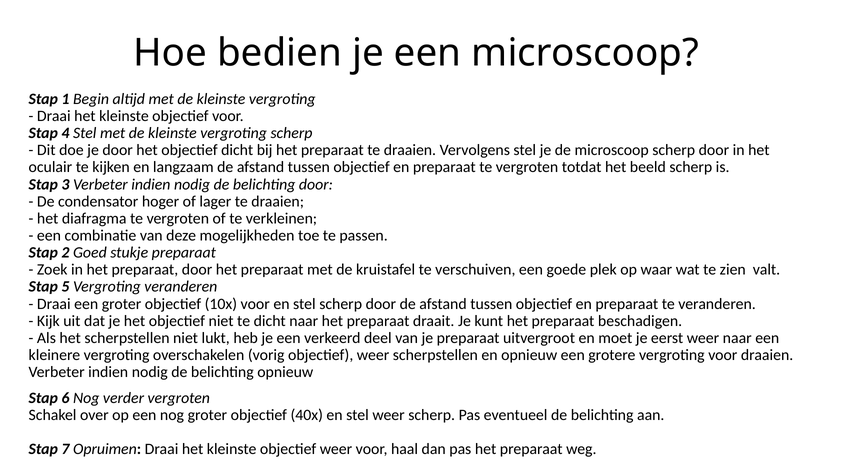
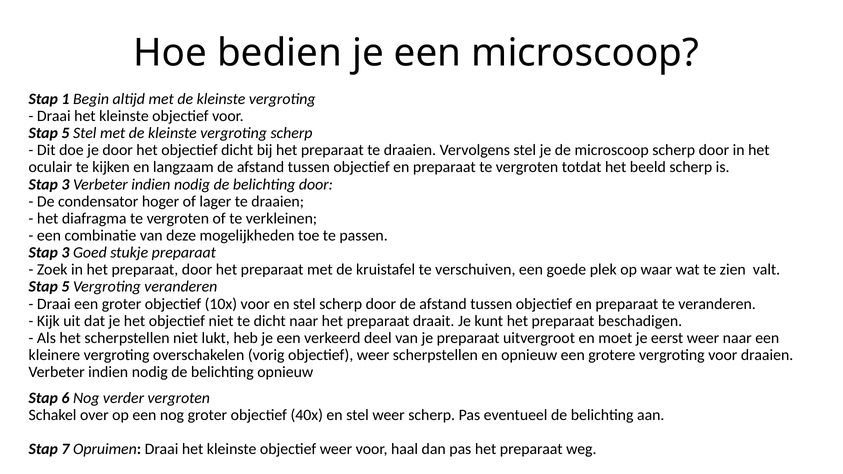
4: 4 -> 5 (65, 133)
2: 2 -> 3 (65, 253)
